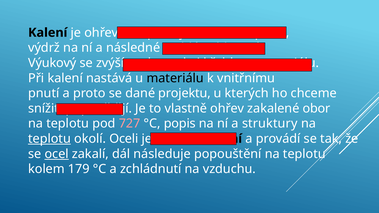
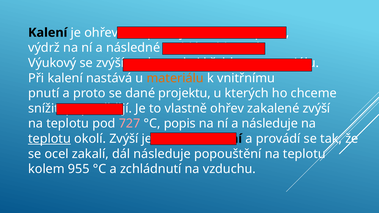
materiálu colour: black -> orange (175, 78)
zakalené obor: obor -> zvýší (316, 108)
a struktury: struktury -> následuje (270, 124)
okolí Oceli: Oceli -> Zvýší (124, 139)
ocel underline: present -> none (57, 154)
179: 179 -> 955 (79, 169)
